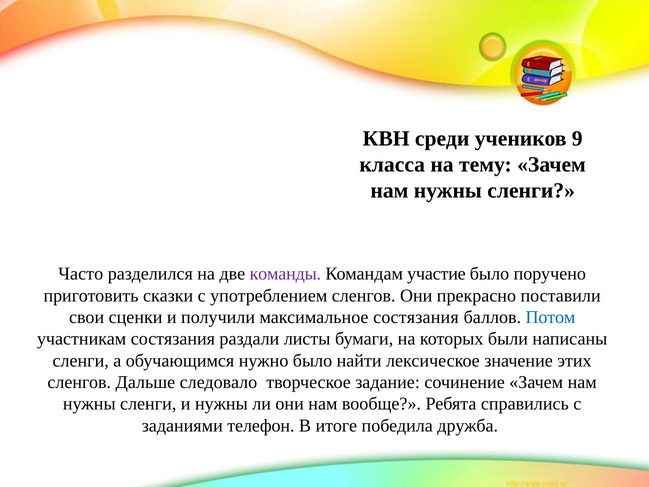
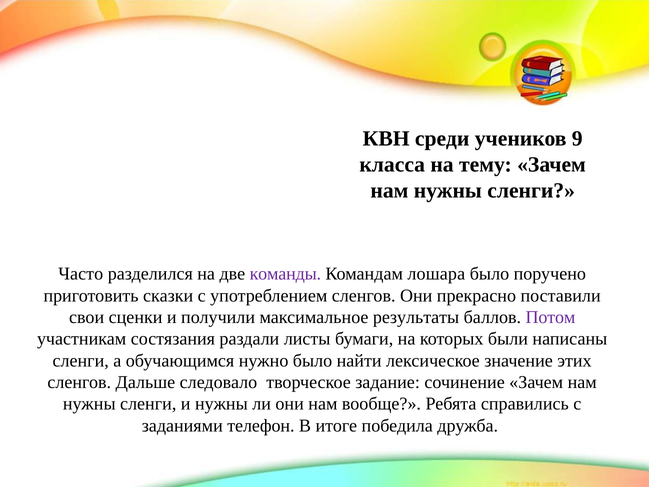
участие: участие -> лошара (436, 274)
максимальное состязания: состязания -> результаты (416, 317)
Потом colour: blue -> purple (550, 317)
